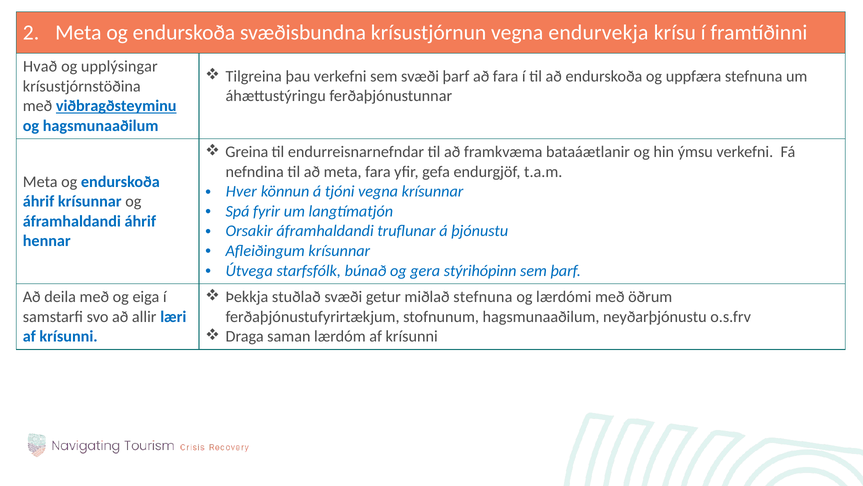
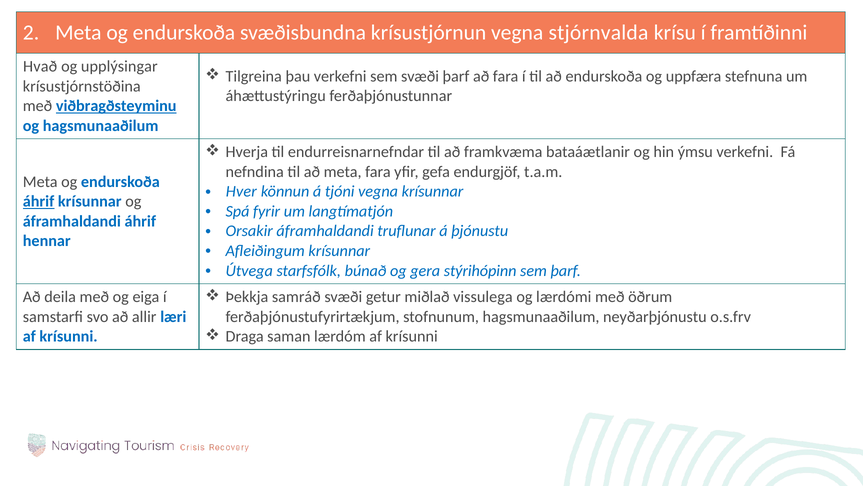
endurvekja: endurvekja -> stjórnvalda (598, 33)
Greina: Greina -> Hverja (247, 152)
áhrif underline: none -> present (39, 201)
stuðlað: stuðlað -> samráð (296, 297)
miðlað stefnuna: stefnuna -> vissulega (483, 297)
